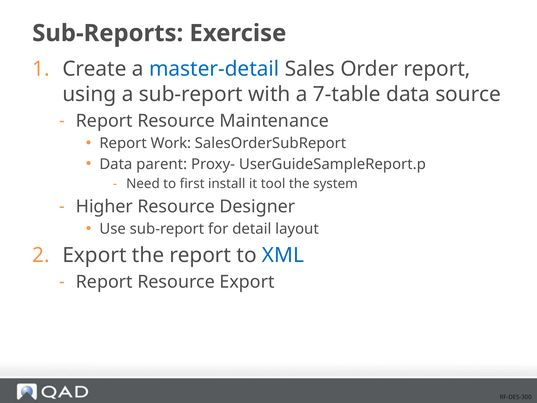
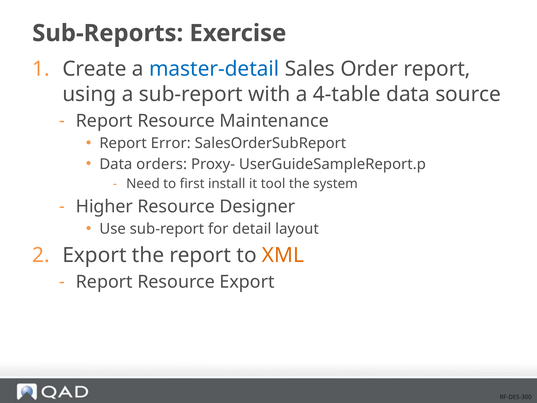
7-table: 7-table -> 4-table (347, 94)
Work: Work -> Error (171, 143)
parent: parent -> orders (162, 164)
XML colour: blue -> orange (283, 255)
